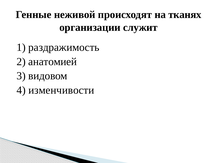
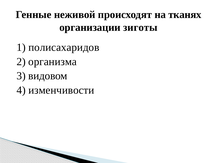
служит: служит -> зиготы (140, 27)
раздражимость: раздражимость -> полисахаридов (64, 47)
анатомией: анатомией -> организма (53, 62)
